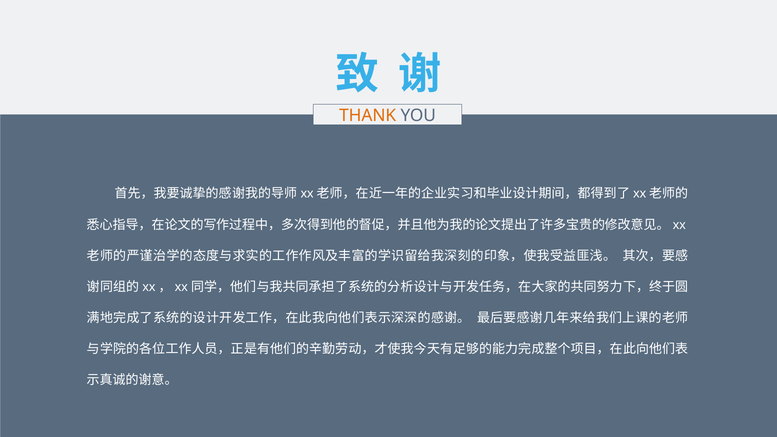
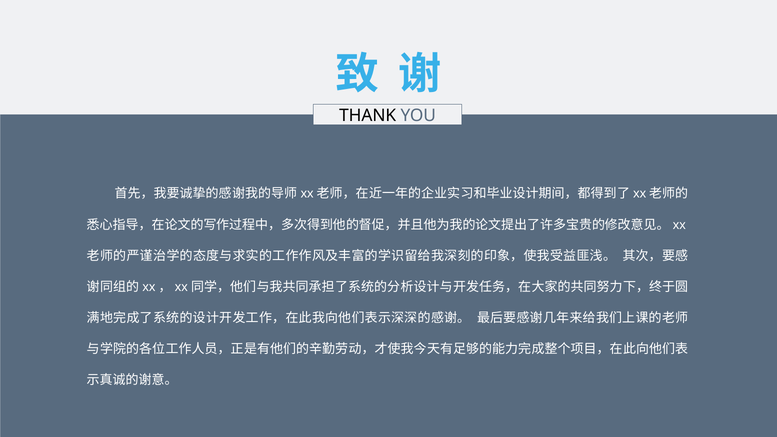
THANK colour: orange -> black (368, 116)
